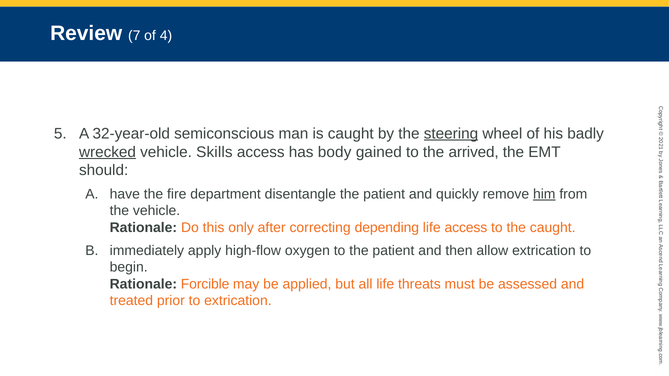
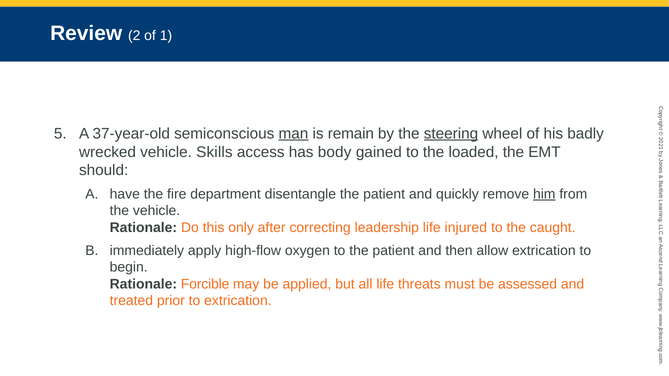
Review 7: 7 -> 2 (134, 36)
of 4: 4 -> 1 (166, 36)
32-year-old: 32-year-old -> 37-year-old (131, 134)
man underline: none -> present (294, 134)
is caught: caught -> remain (351, 134)
wrecked underline: present -> none (107, 152)
arrived: arrived -> loaded (474, 152)
depending: depending -> leadership (387, 228)
life access: access -> injured (466, 228)
